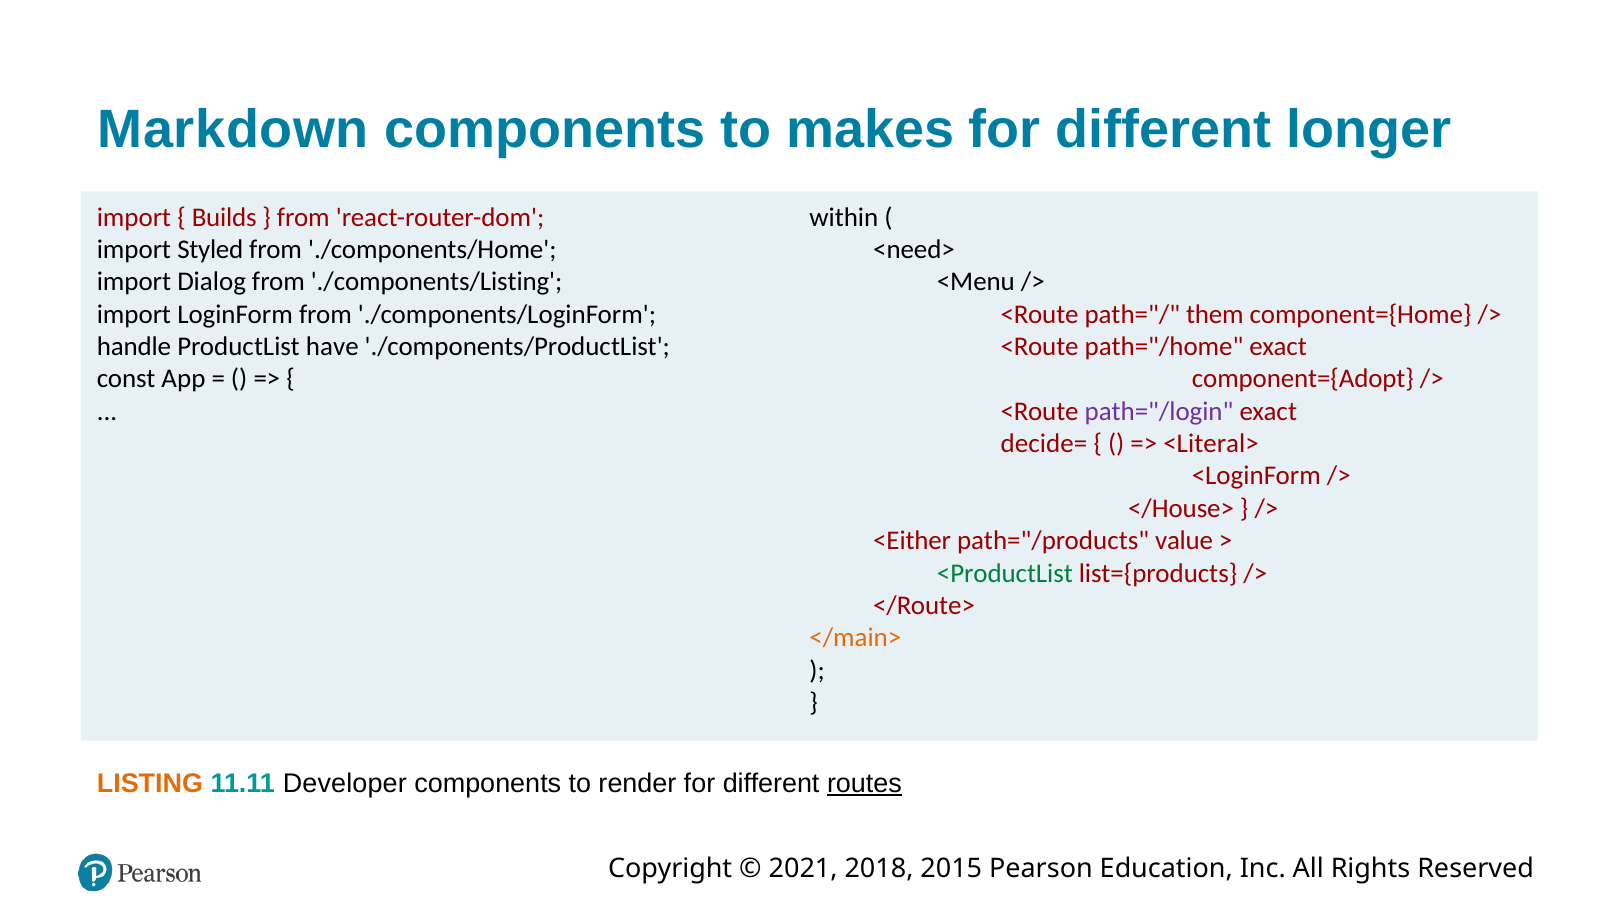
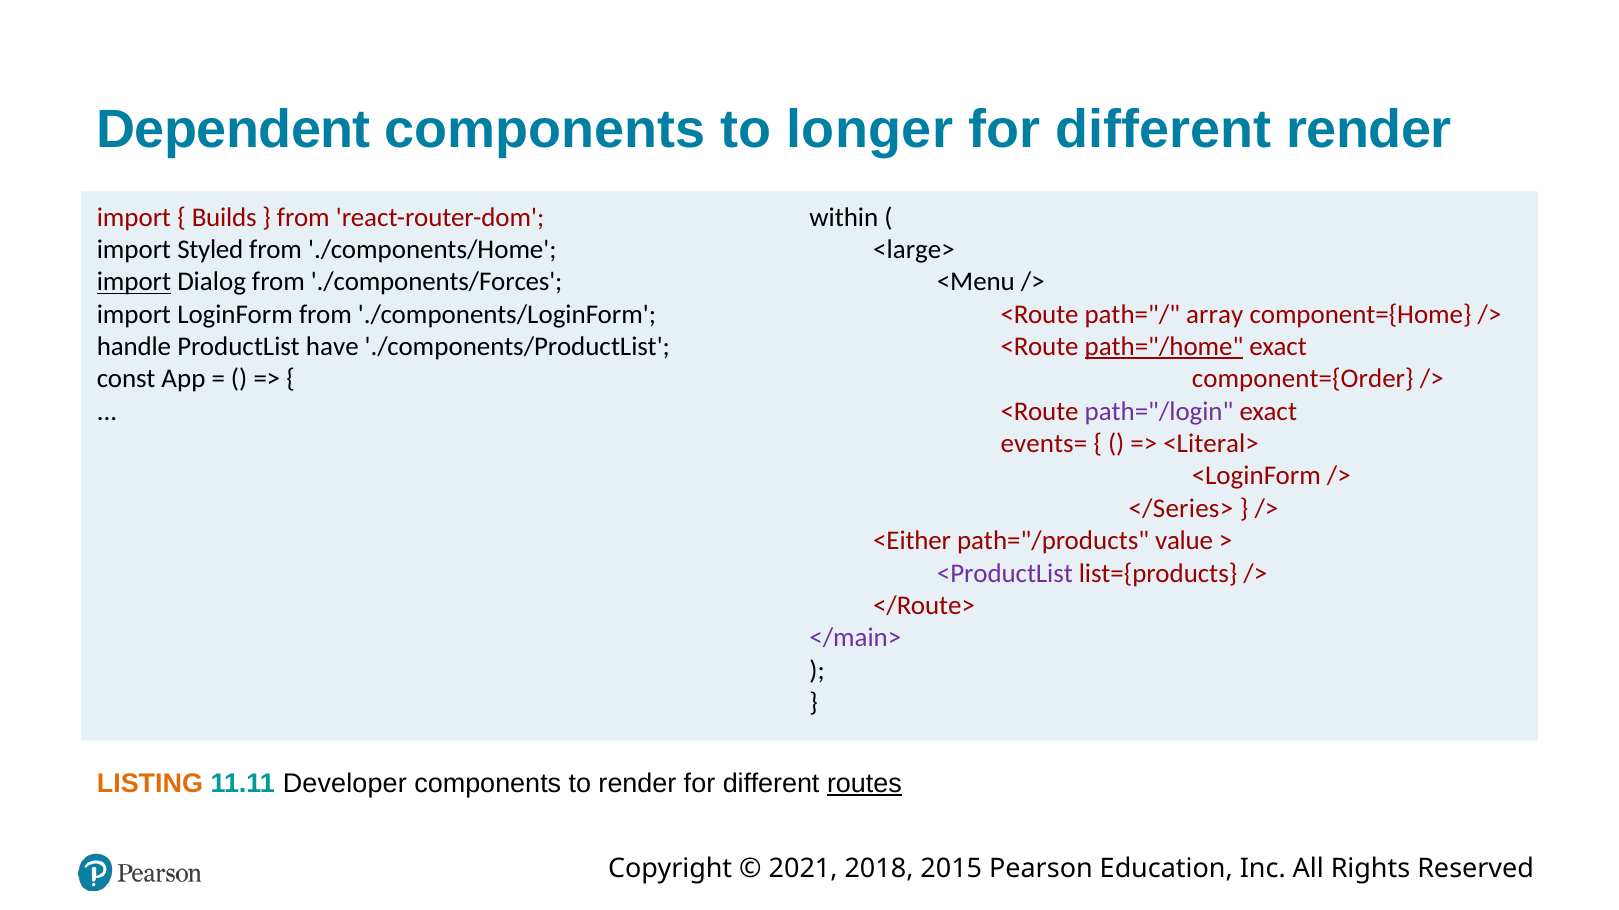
Markdown: Markdown -> Dependent (234, 129)
makes: makes -> longer (870, 129)
different longer: longer -> render (1369, 129)
<need>: <need> -> <large> (914, 250)
import underline: none -> present (134, 282)
./components/Listing: ./components/Listing -> ./components/Forces (437, 282)
them: them -> array (1215, 315)
path="/home underline: none -> present (1164, 347)
component={Adopt: component={Adopt -> component={Order (1303, 379)
decide=: decide= -> events= (1044, 444)
</House>: </House> -> </Series> (1181, 509)
<ProductList colour: green -> purple (1005, 574)
</main> colour: orange -> purple (855, 638)
